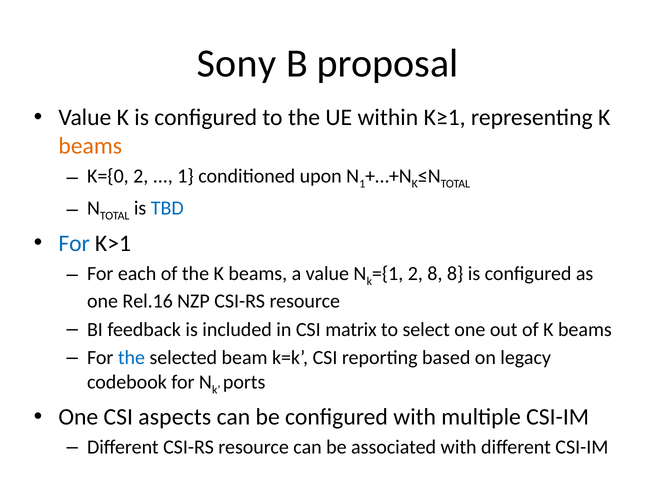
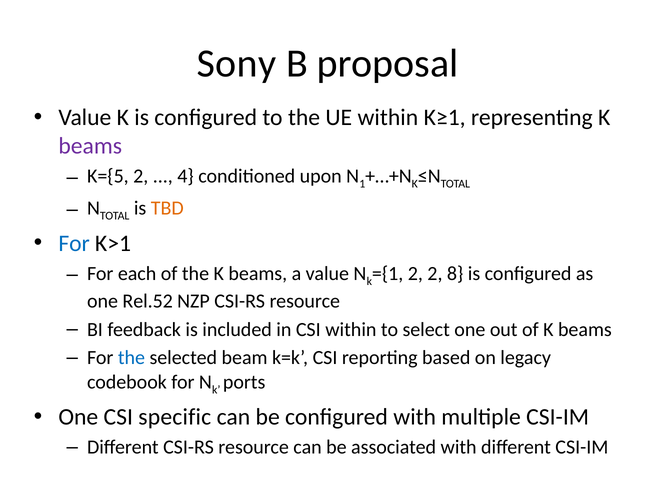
beams colour: orange -> purple (90, 146)
K={0: K={0 -> K={5 (108, 176)
1: 1 -> 4 (186, 176)
TBD colour: blue -> orange (167, 208)
2 8: 8 -> 2 (435, 273)
Rel.16: Rel.16 -> Rel.52 (148, 301)
CSI matrix: matrix -> within (351, 329)
aspects: aspects -> specific (175, 416)
